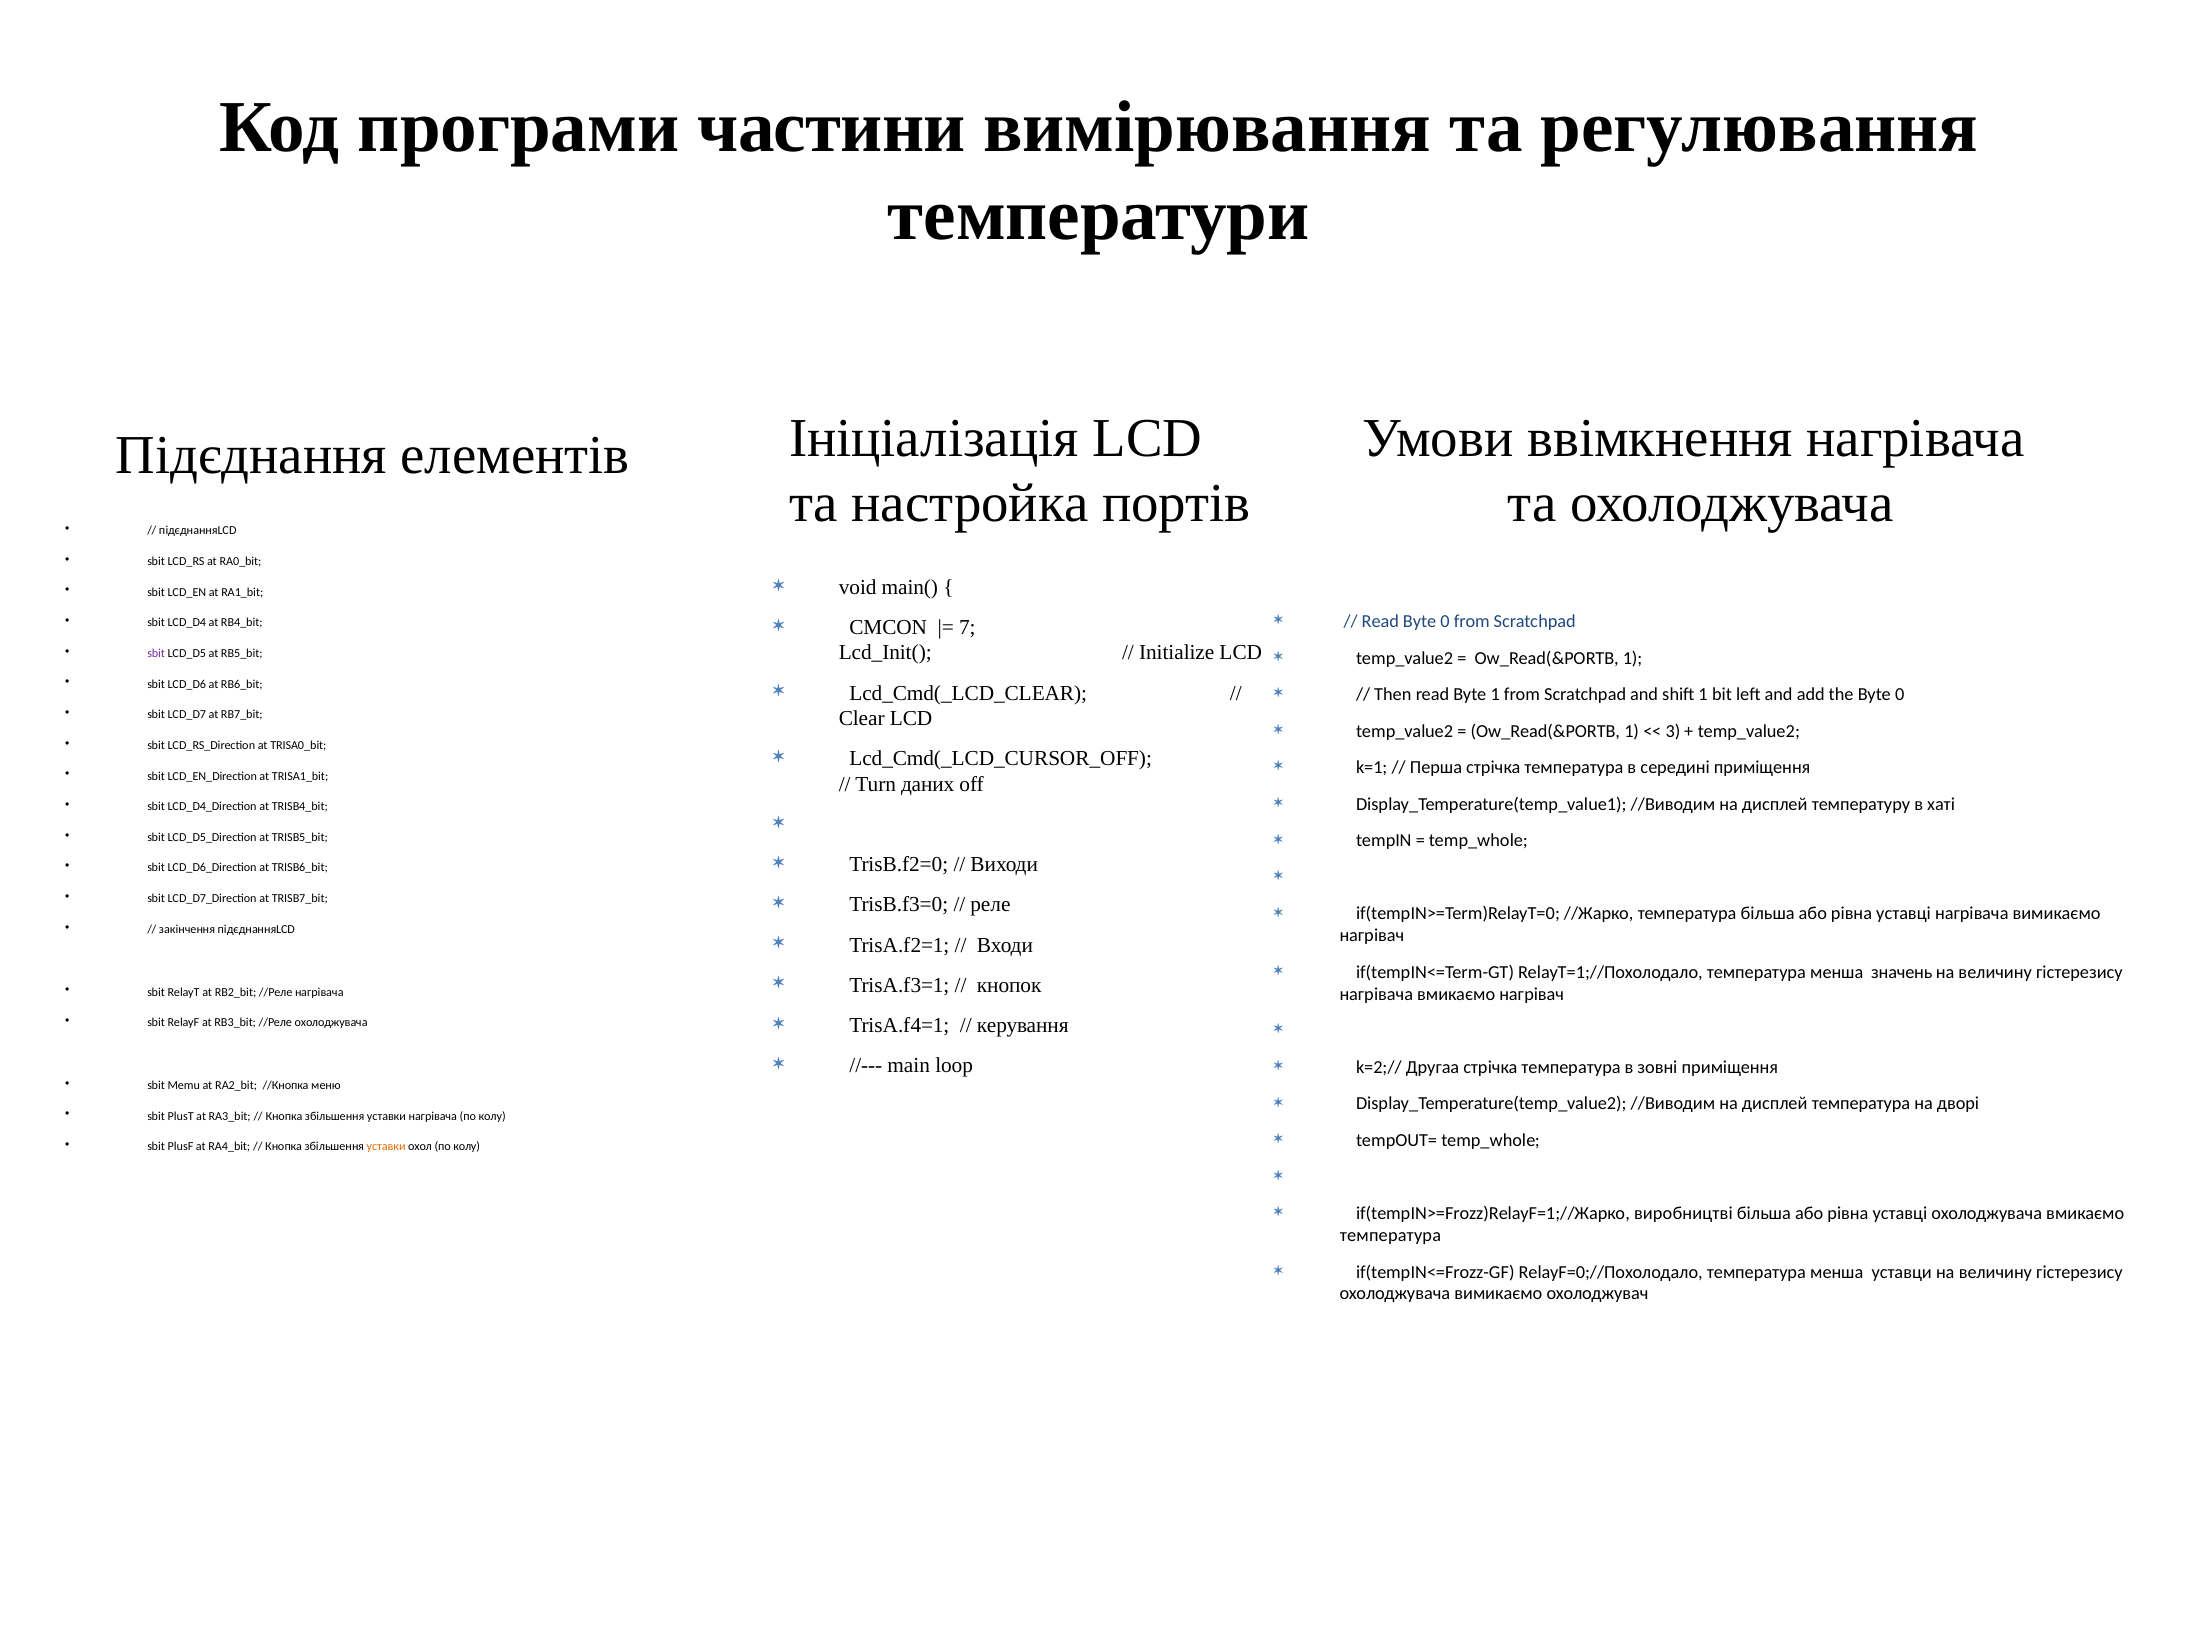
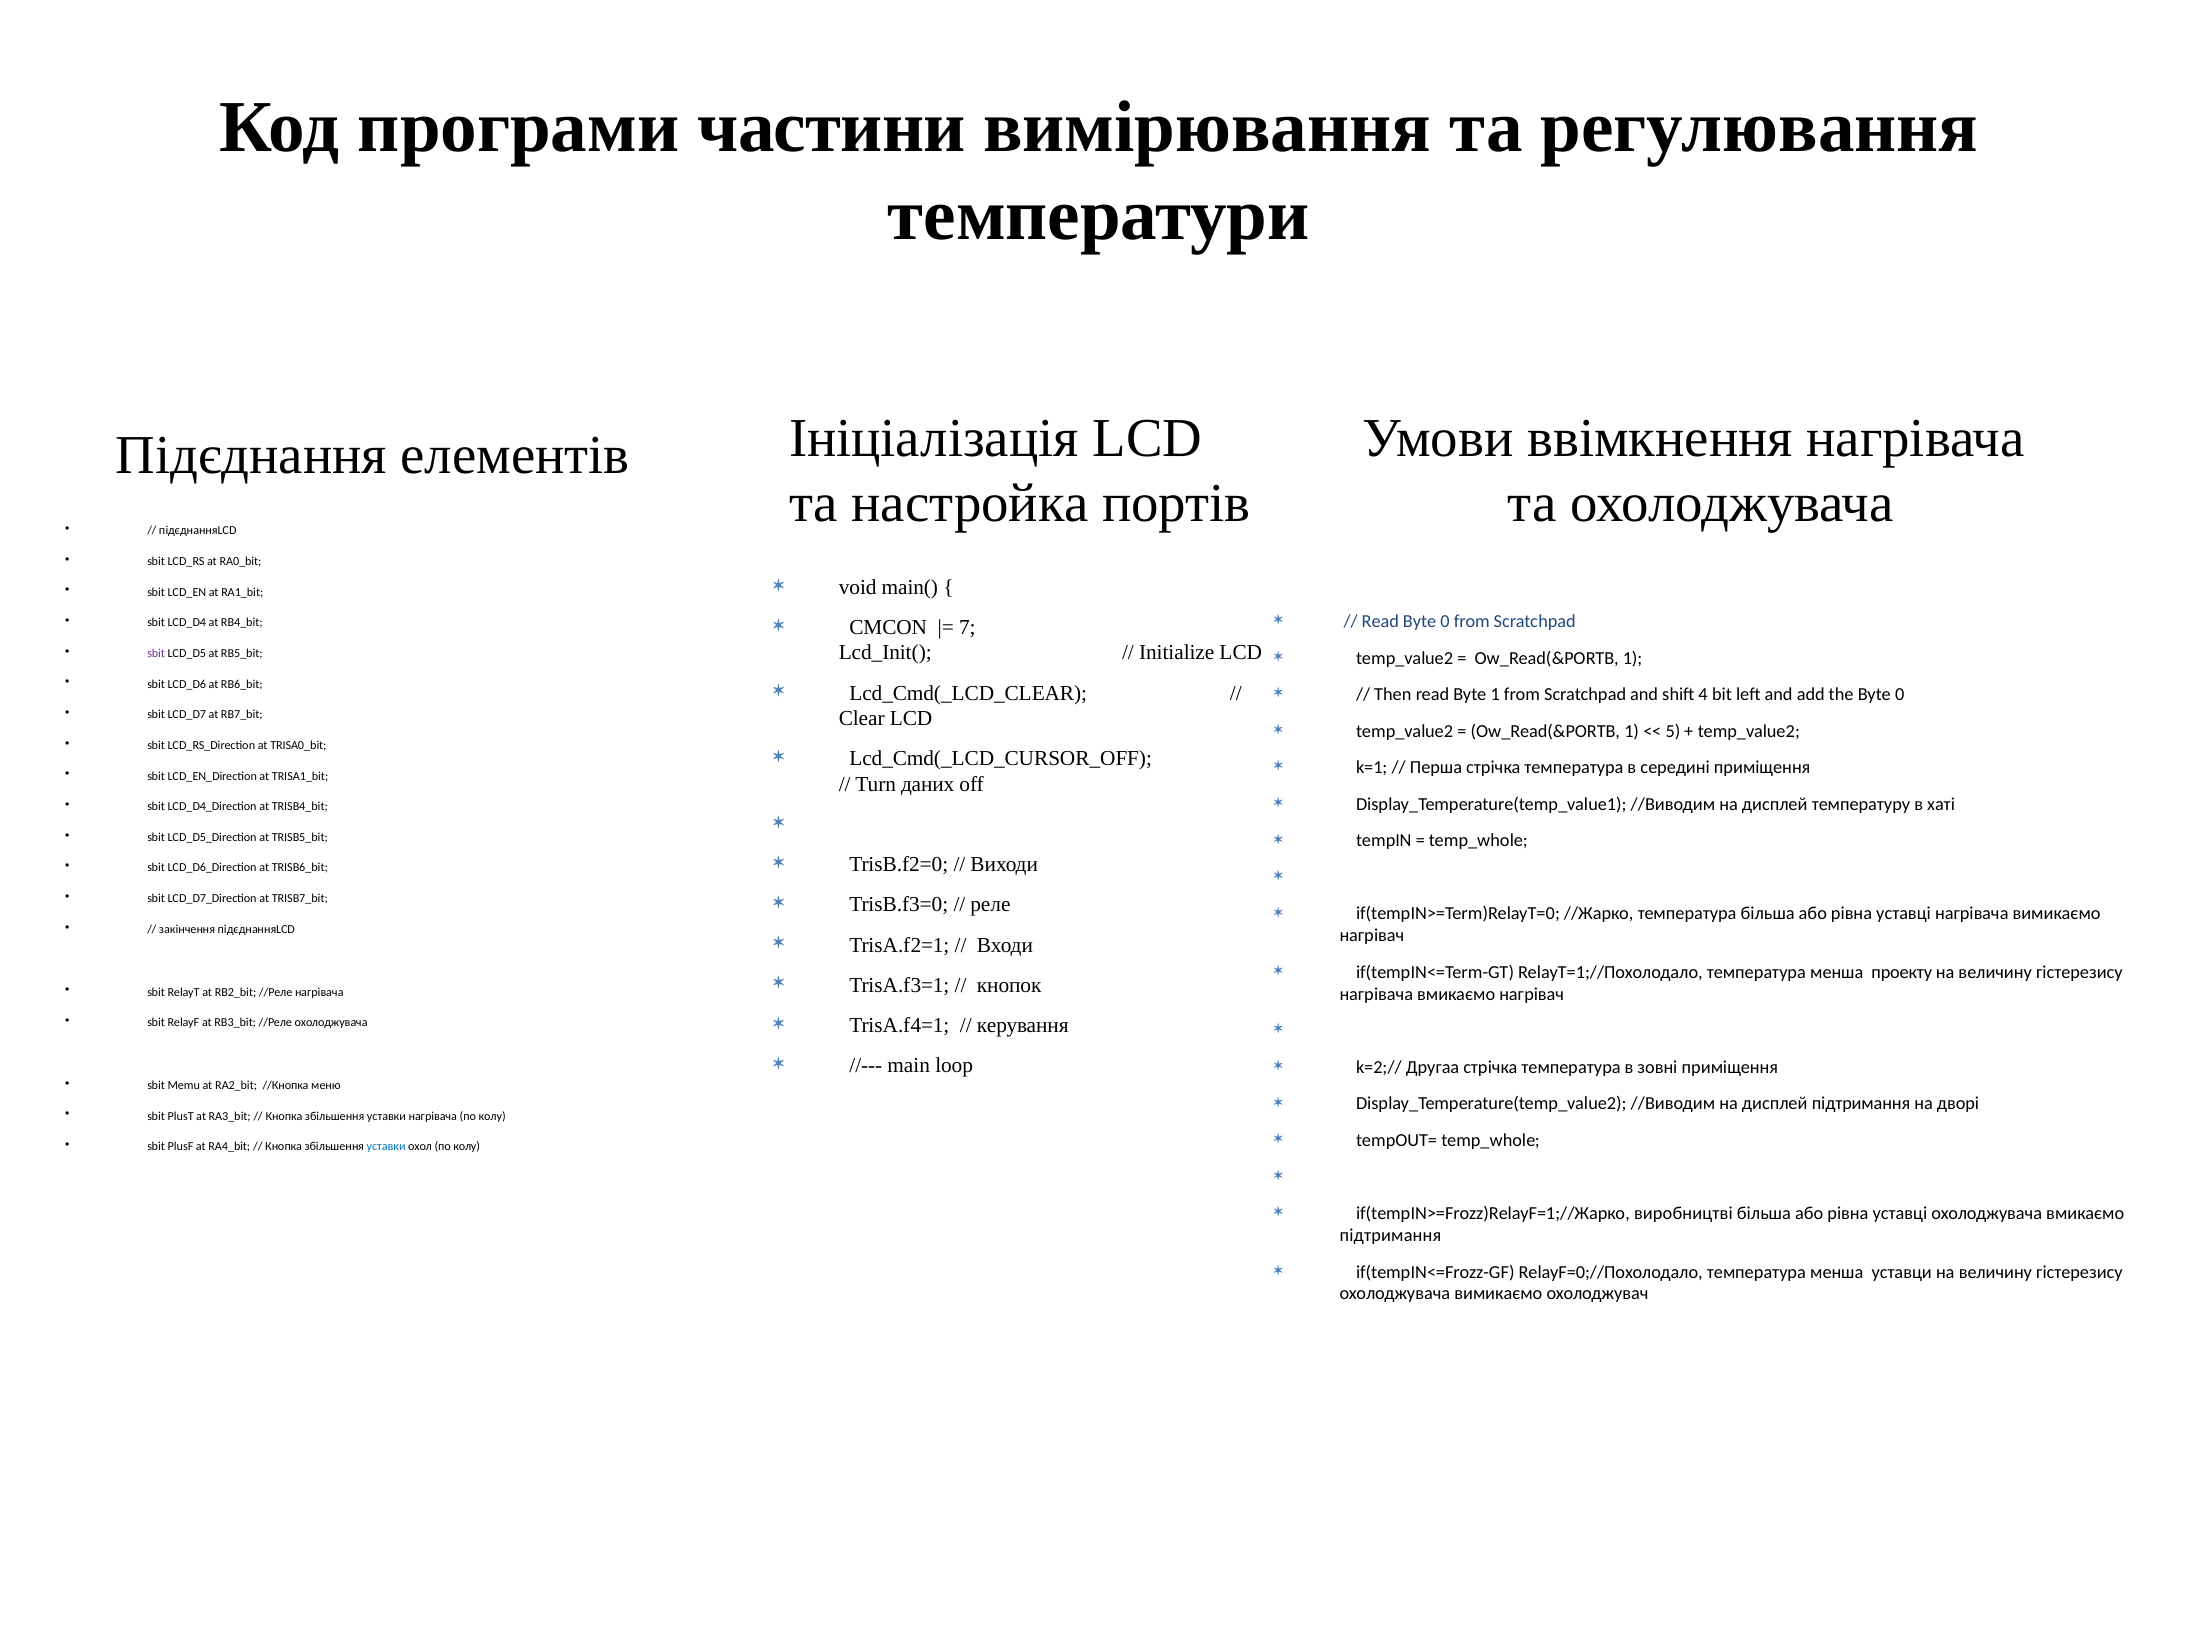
shift 1: 1 -> 4 (1703, 695)
3: 3 -> 5 (1673, 731)
значень: значень -> проекту (1902, 972)
дисплей температура: температура -> підтримання (1861, 1104)
уставки colour: orange -> blue (386, 1147)
температура: температура -> підтримання (1390, 1235)
